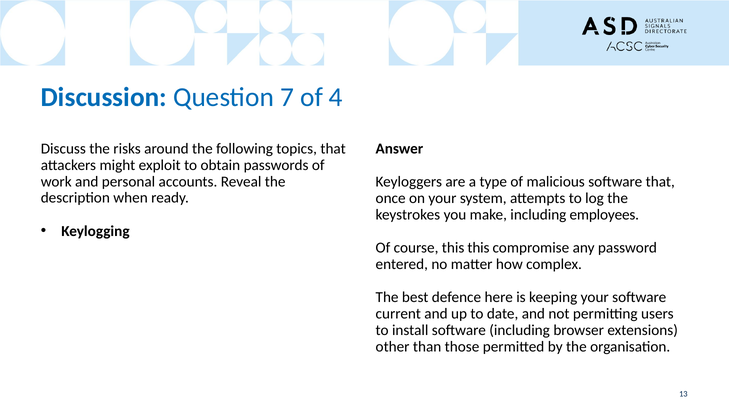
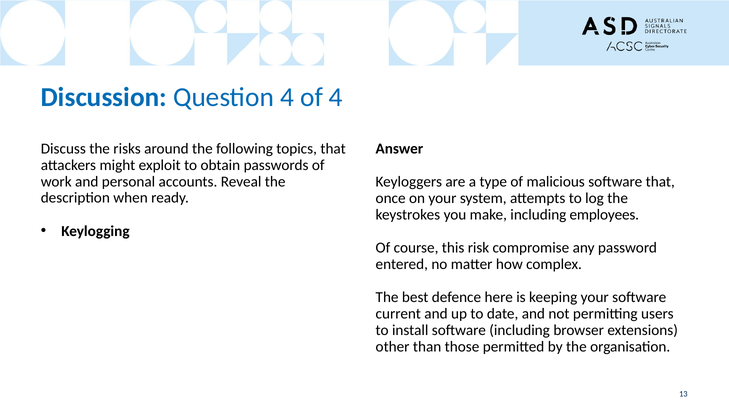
Question 7: 7 -> 4 (287, 97)
this this: this -> risk (478, 248)
